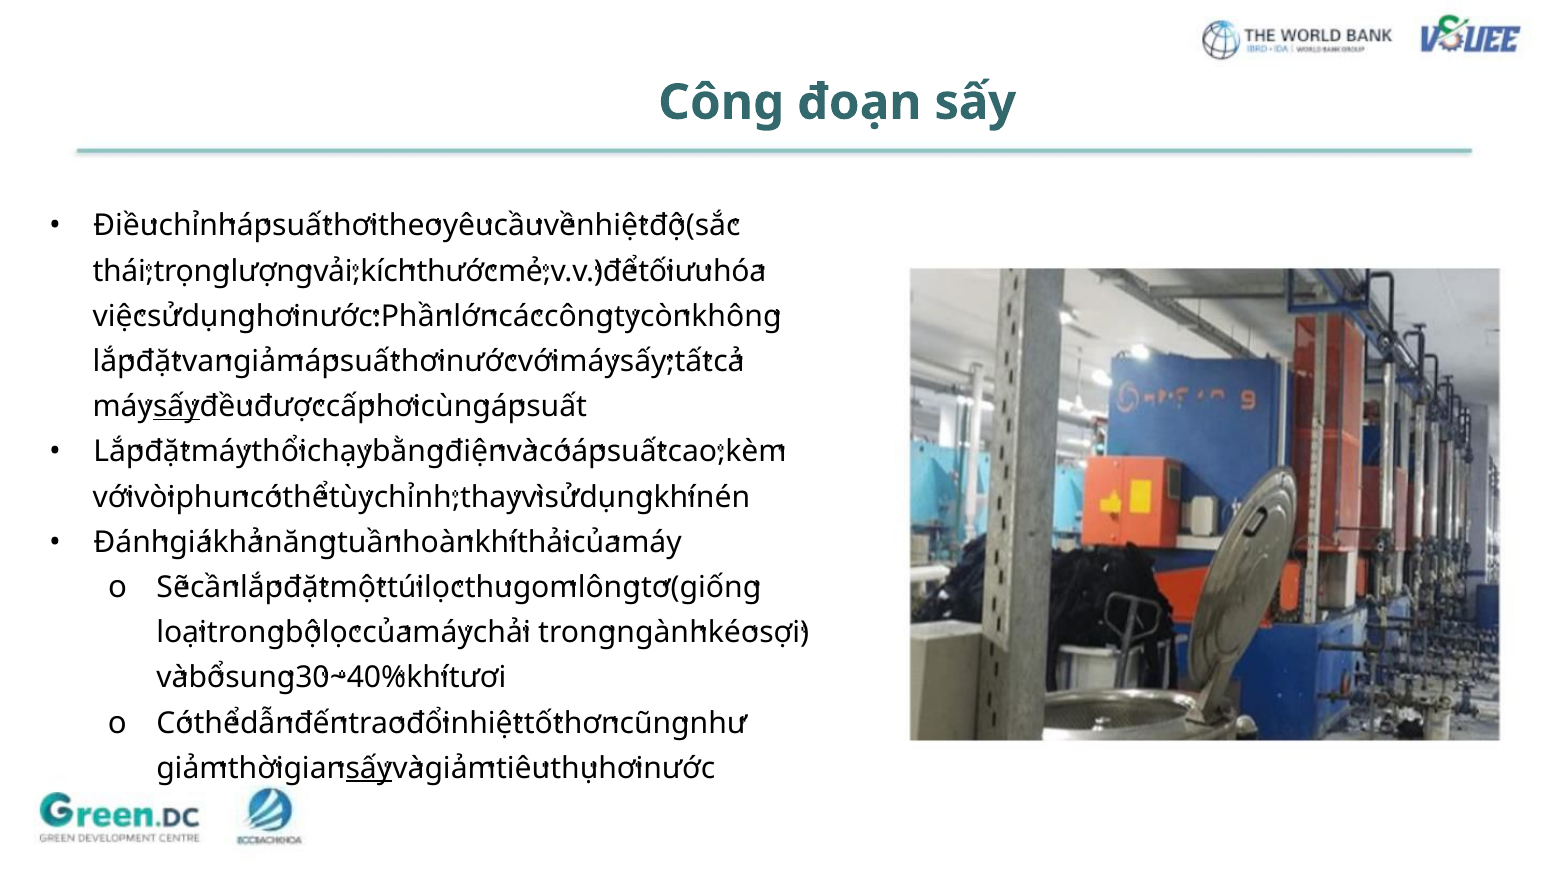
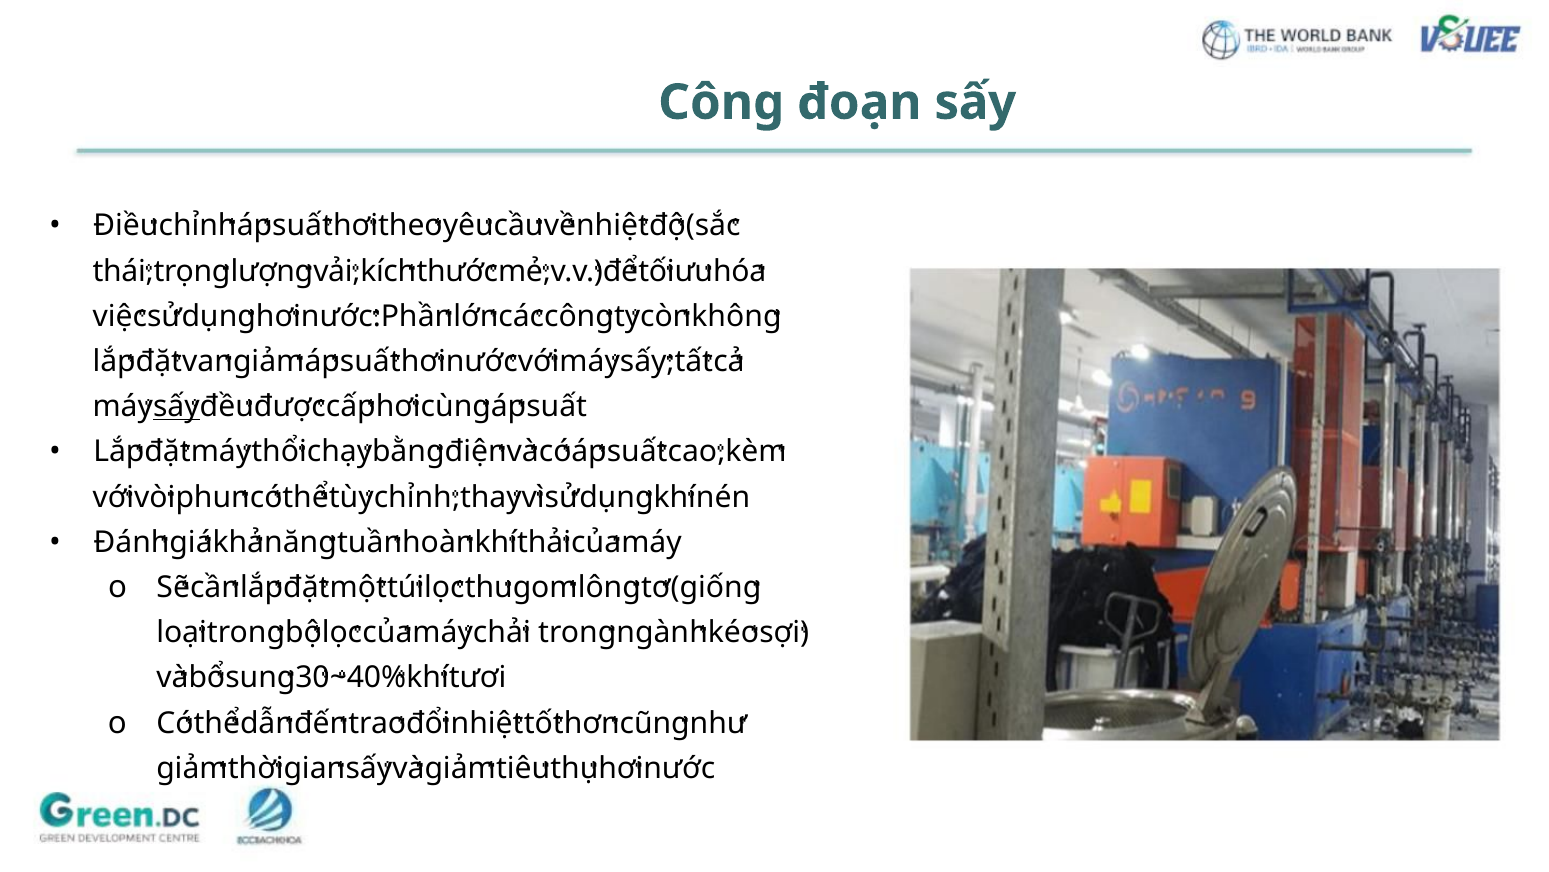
sấy underline: present -> none (369, 768)
